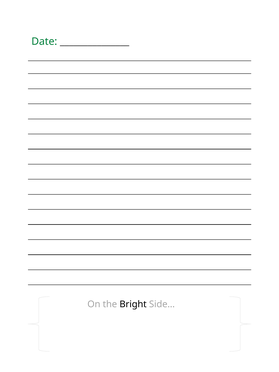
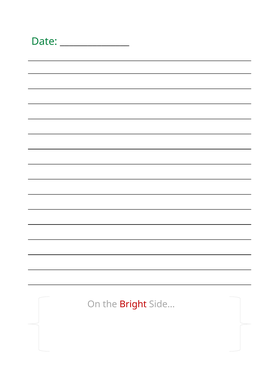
Bright colour: black -> red (133, 304)
